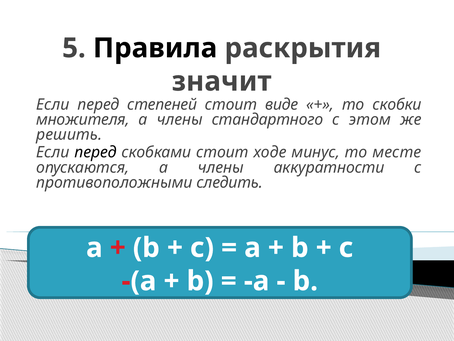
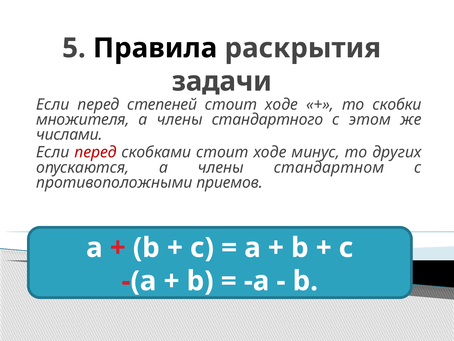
значит: значит -> задачи (222, 81)
виде: виде -> ходе (282, 104)
решить: решить -> числами (69, 135)
перед colour: black -> red (96, 152)
месте: месте -> других (397, 152)
аккуратности: аккуратности -> стандартном (329, 167)
следить: следить -> приемов (230, 182)
